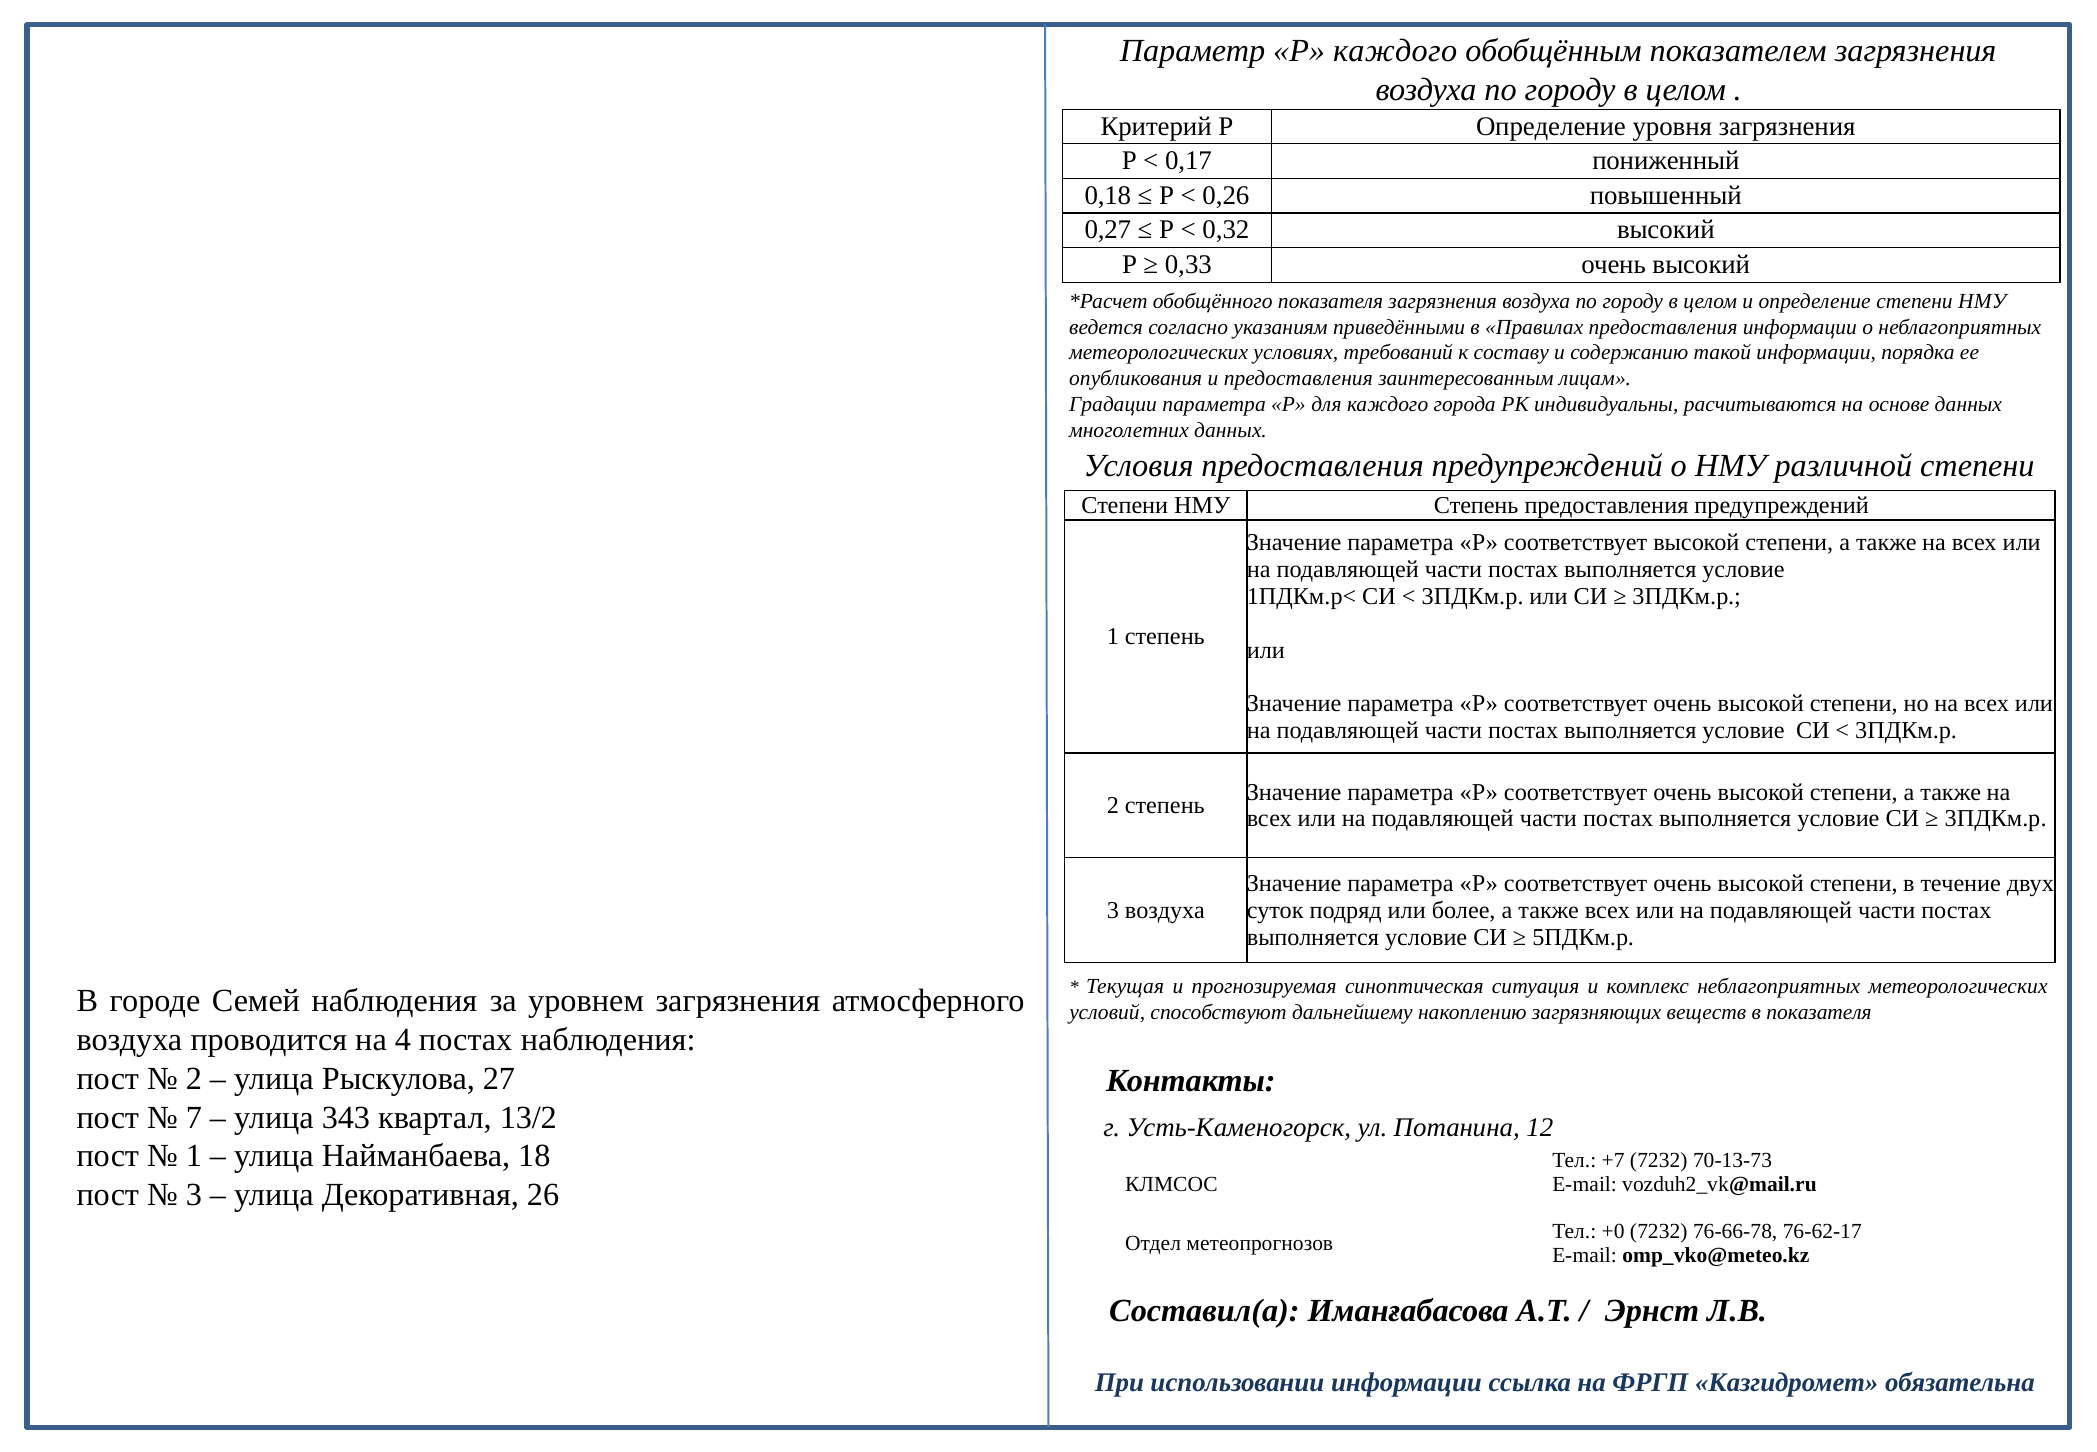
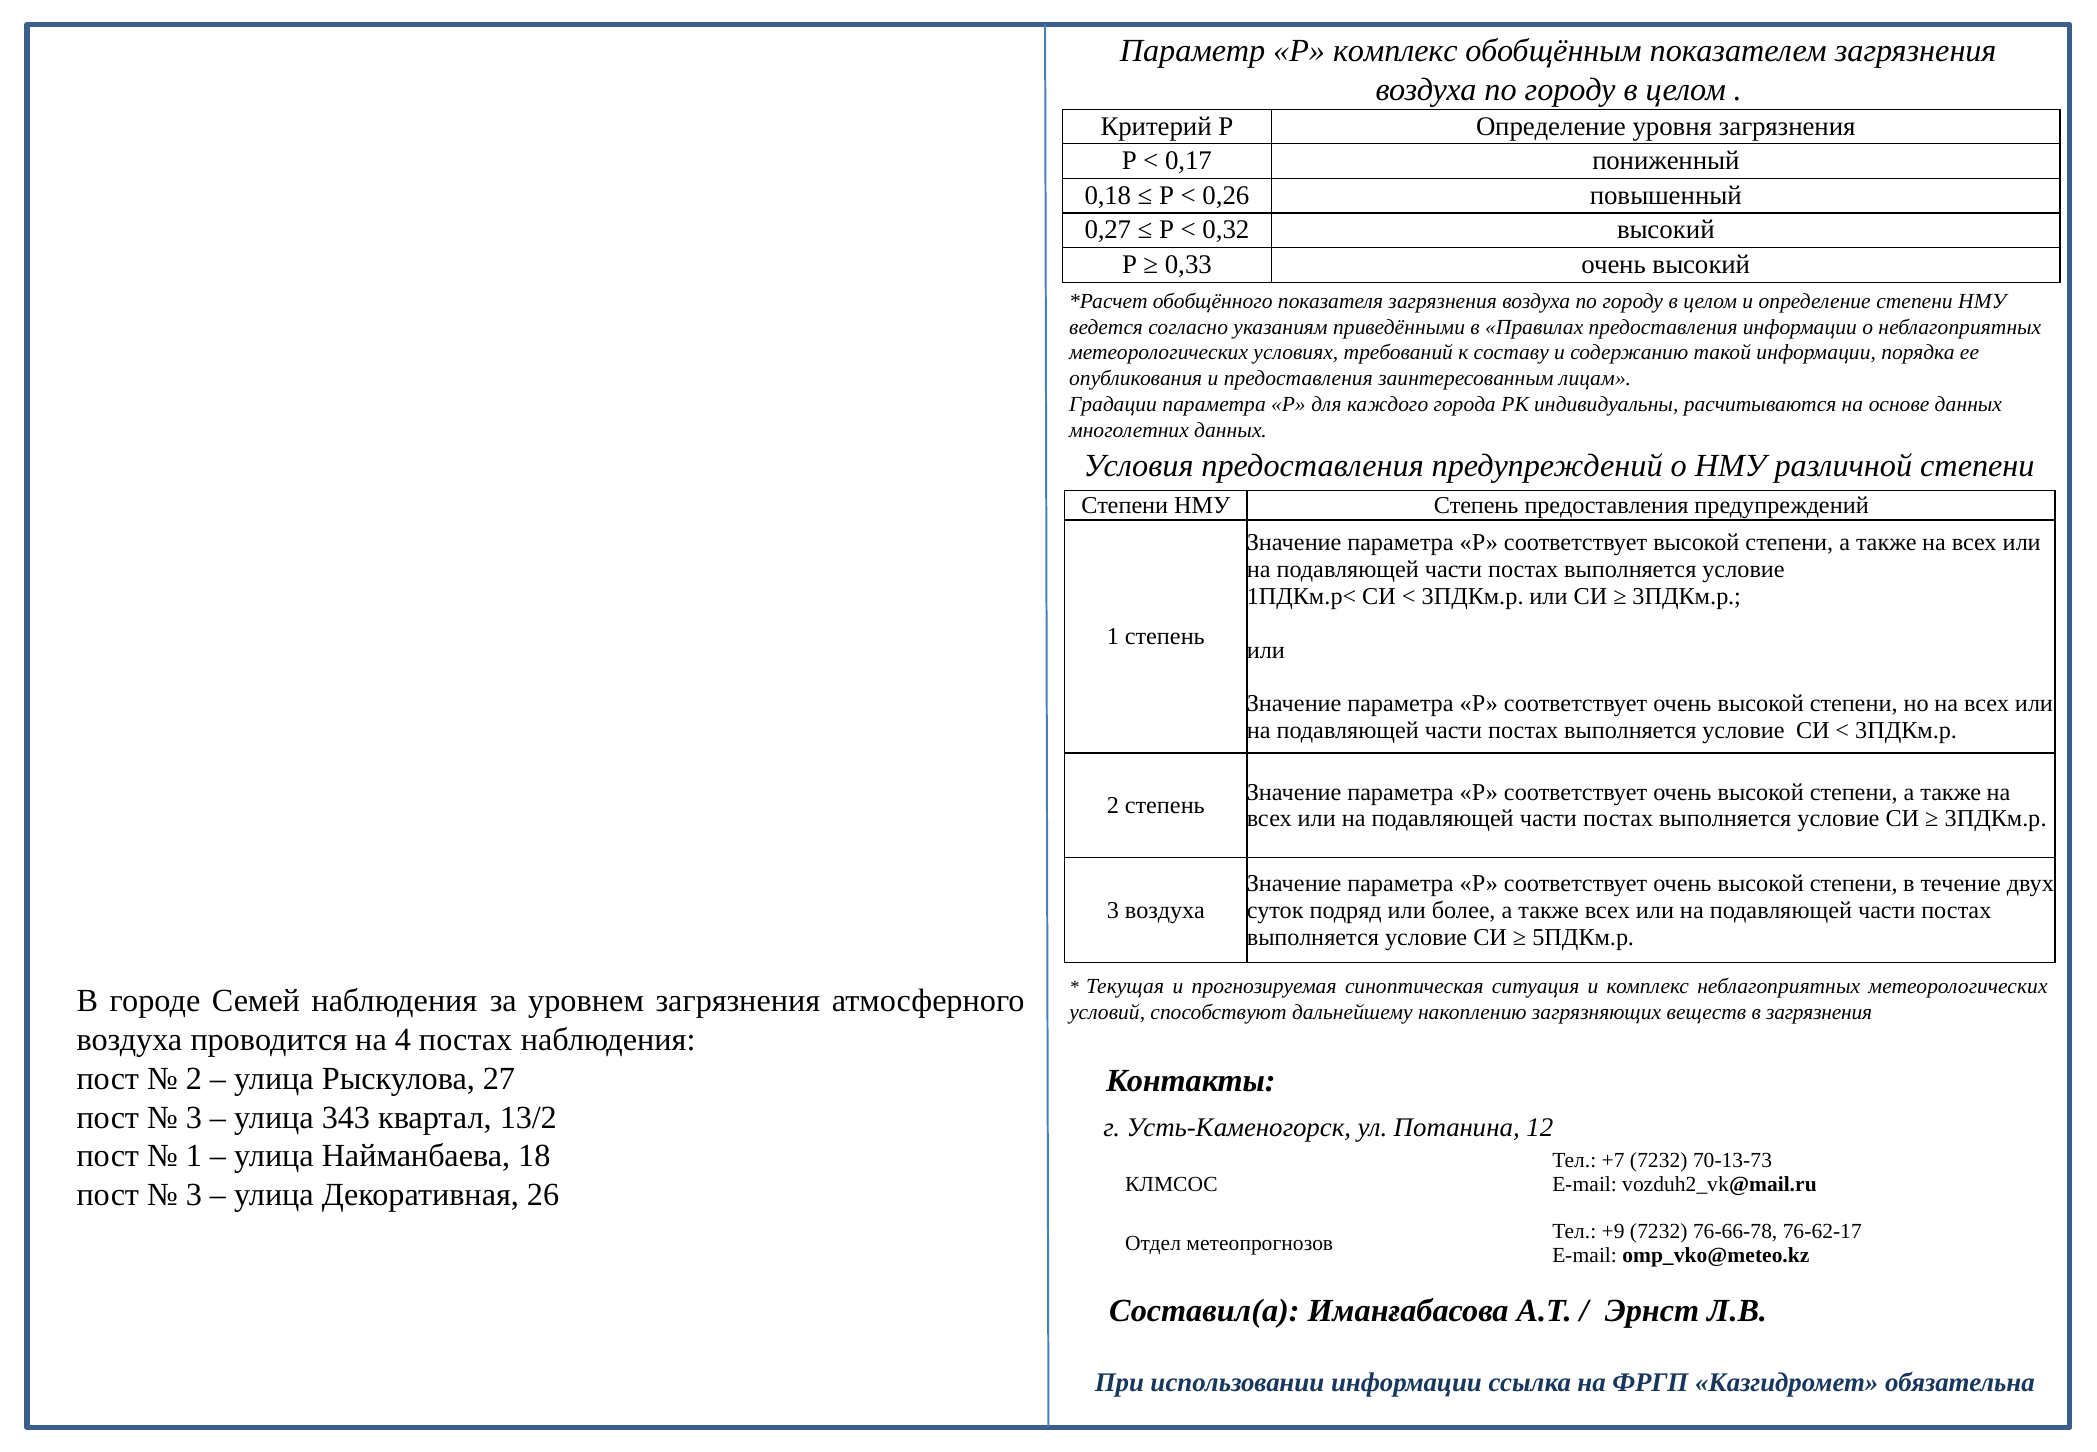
Р каждого: каждого -> комплекс (1395, 51)
в показателя: показателя -> загрязнения (1819, 1012)
7: 7 -> 3 (194, 1117)
+0: +0 -> +9 (1613, 1232)
